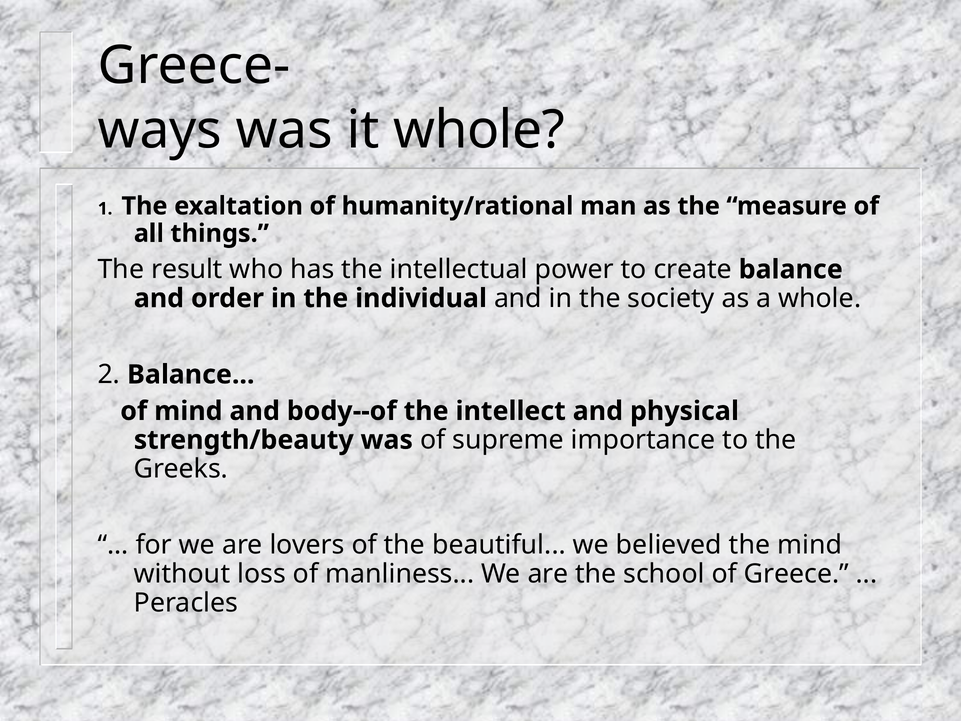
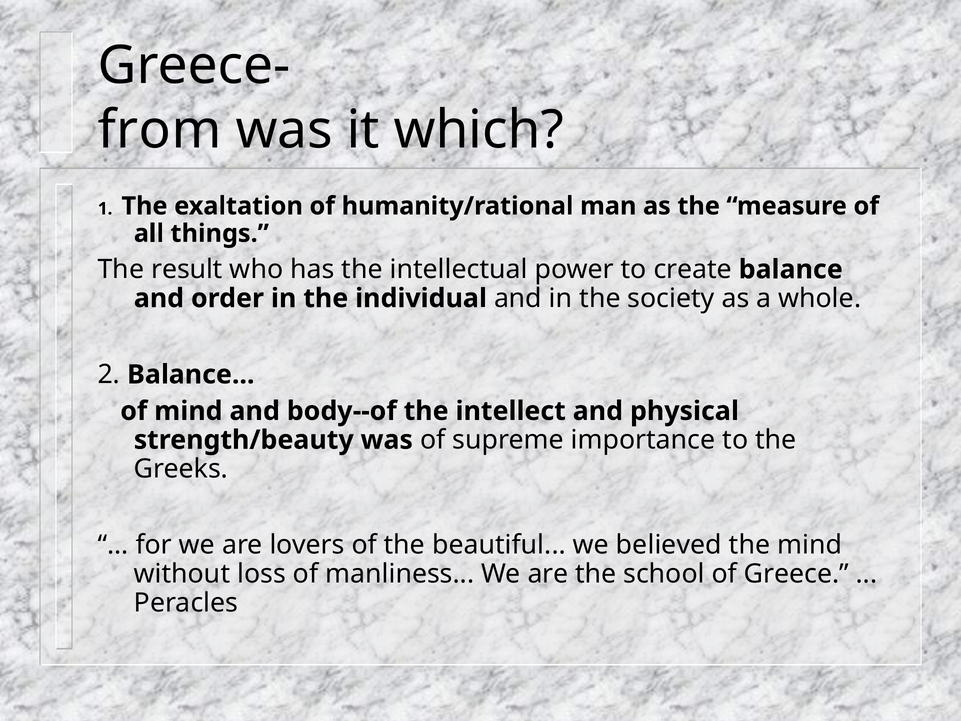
ways: ways -> from (160, 130)
it whole: whole -> which (479, 130)
